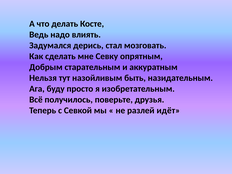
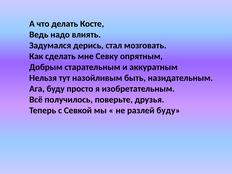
разлей идёт: идёт -> буду (168, 110)
